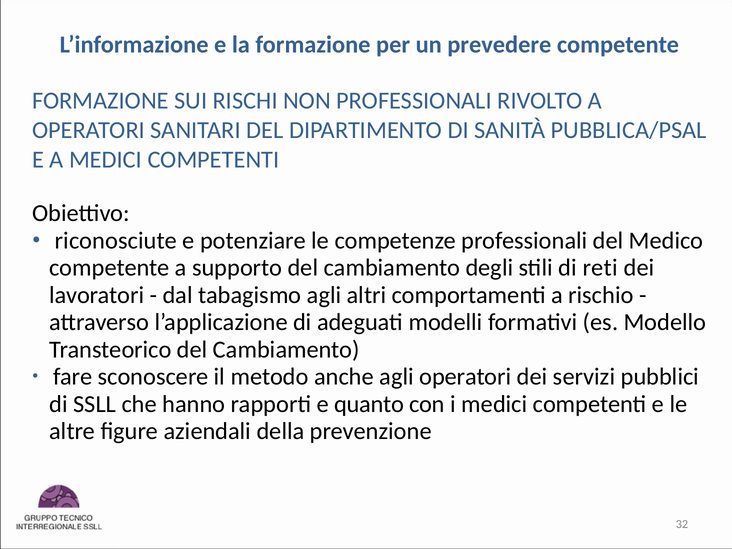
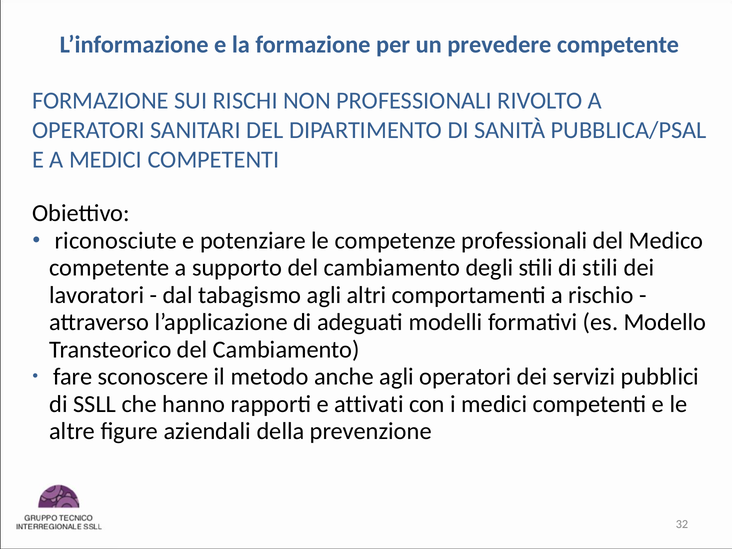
di reti: reti -> stili (600, 268)
quanto: quanto -> attivati (369, 404)
